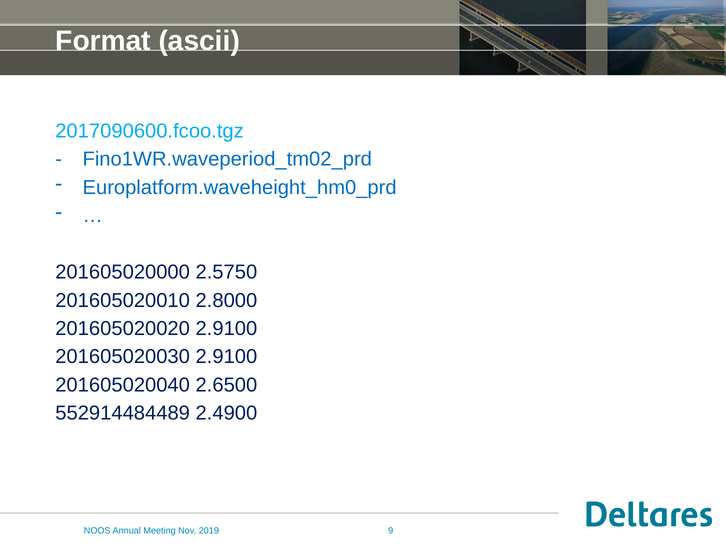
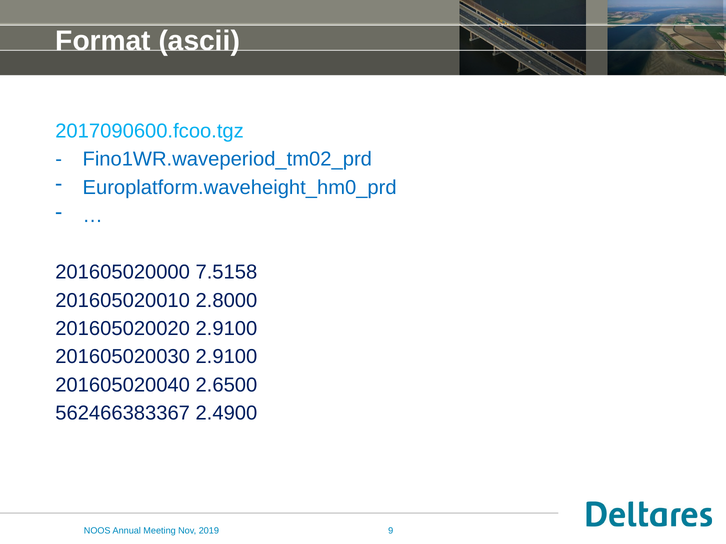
2.5750: 2.5750 -> 7.5158 (226, 272)
552914484489: 552914484489 -> 562466383367 (123, 414)
